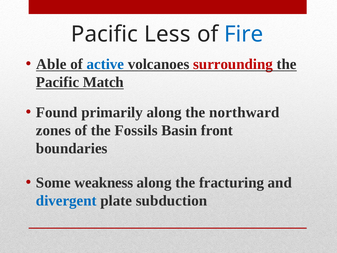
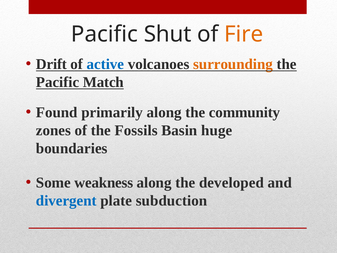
Less: Less -> Shut (168, 34)
Fire colour: blue -> orange (244, 34)
Able: Able -> Drift (51, 64)
surrounding colour: red -> orange (233, 64)
northward: northward -> community (245, 112)
front: front -> huge (217, 130)
fracturing: fracturing -> developed (231, 182)
